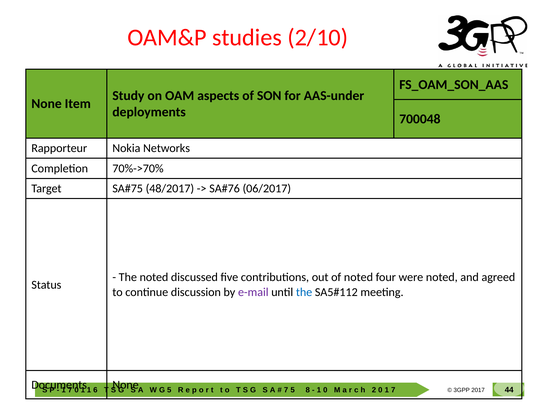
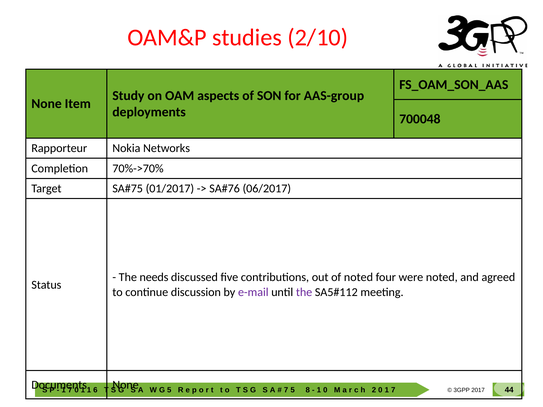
AAS-under: AAS-under -> AAS-group (334, 96)
48/2017: 48/2017 -> 01/2017 (170, 189)
The noted: noted -> needs (154, 278)
the colour: blue -> purple (304, 292)
